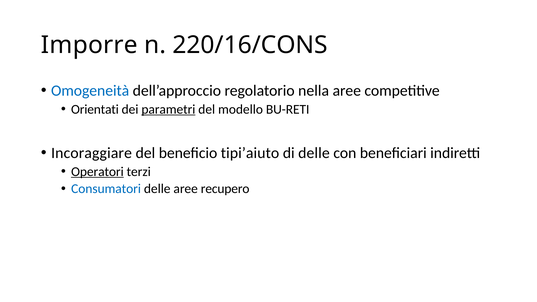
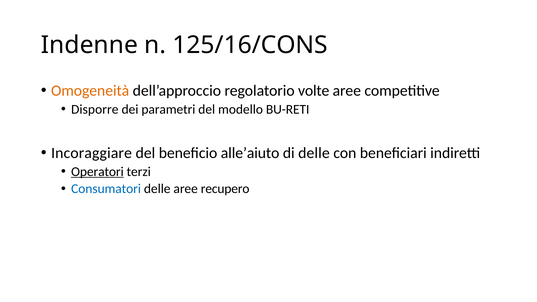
Imporre: Imporre -> Indenne (89, 45)
220/16/CONS: 220/16/CONS -> 125/16/CONS (250, 45)
Omogeneità colour: blue -> orange (90, 91)
nella: nella -> volte (314, 91)
Orientati: Orientati -> Disporre (95, 109)
parametri underline: present -> none (168, 109)
tipi’aiuto: tipi’aiuto -> alle’aiuto (250, 153)
